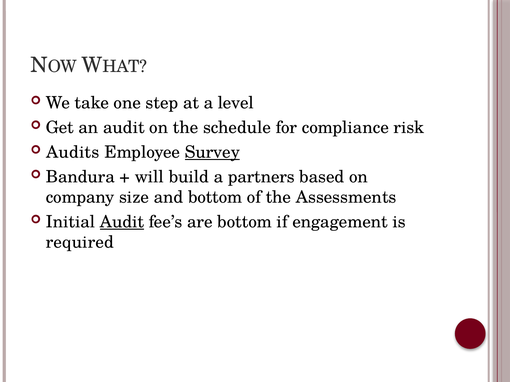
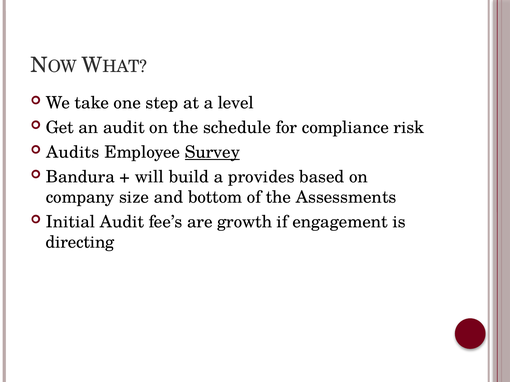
partners: partners -> provides (261, 177)
Audit underline: present -> none (122, 222)
are bottom: bottom -> growth (245, 222)
required: required -> directing (80, 243)
